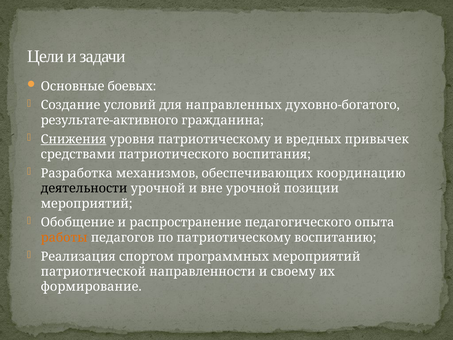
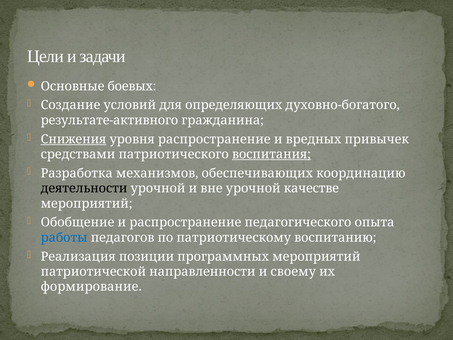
направленных: направленных -> определяющих (234, 105)
уровня патриотическому: патриотическому -> распространение (214, 139)
воспитания underline: none -> present (271, 154)
позиции: позиции -> качестве (311, 188)
работы colour: orange -> blue (64, 237)
спортом: спортом -> позиции (147, 256)
